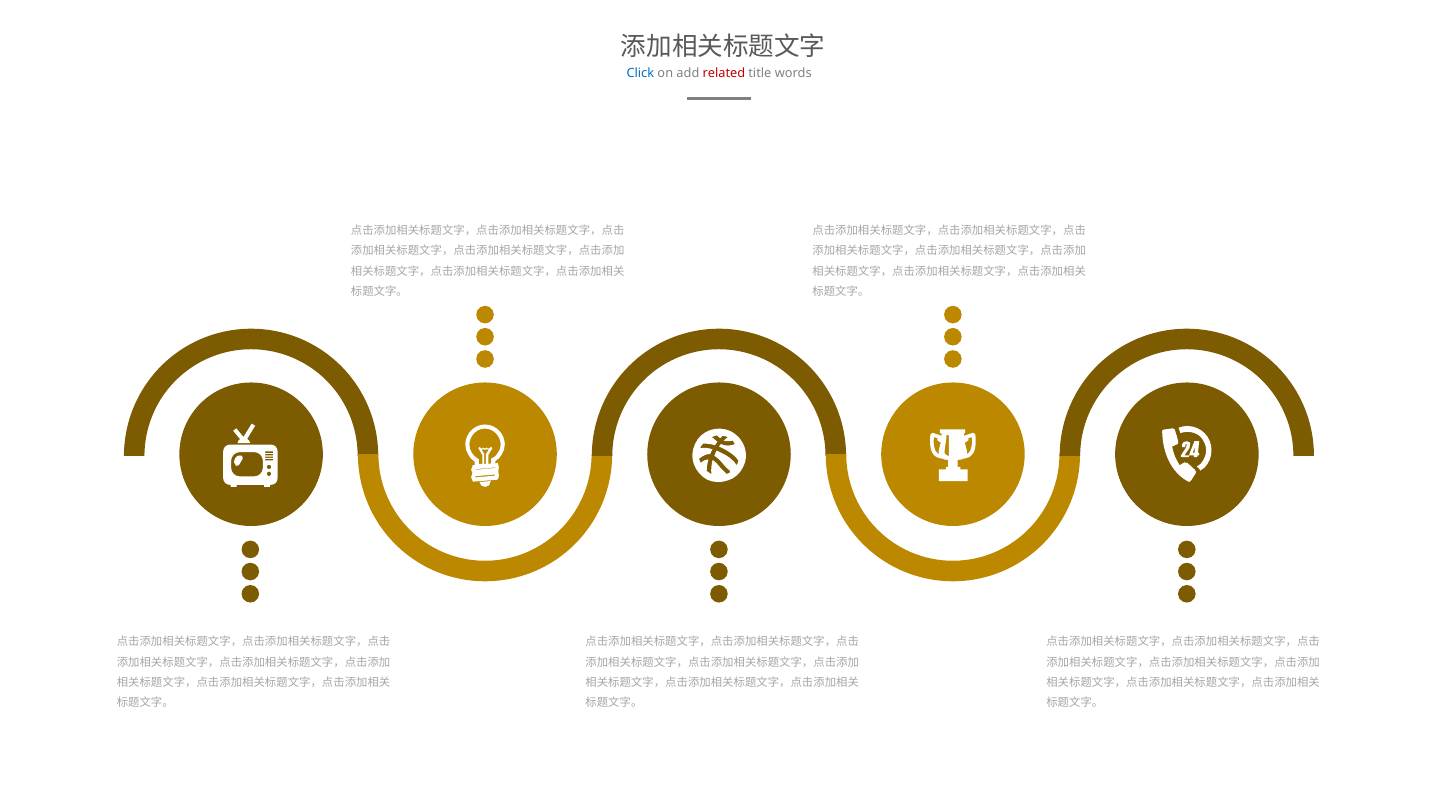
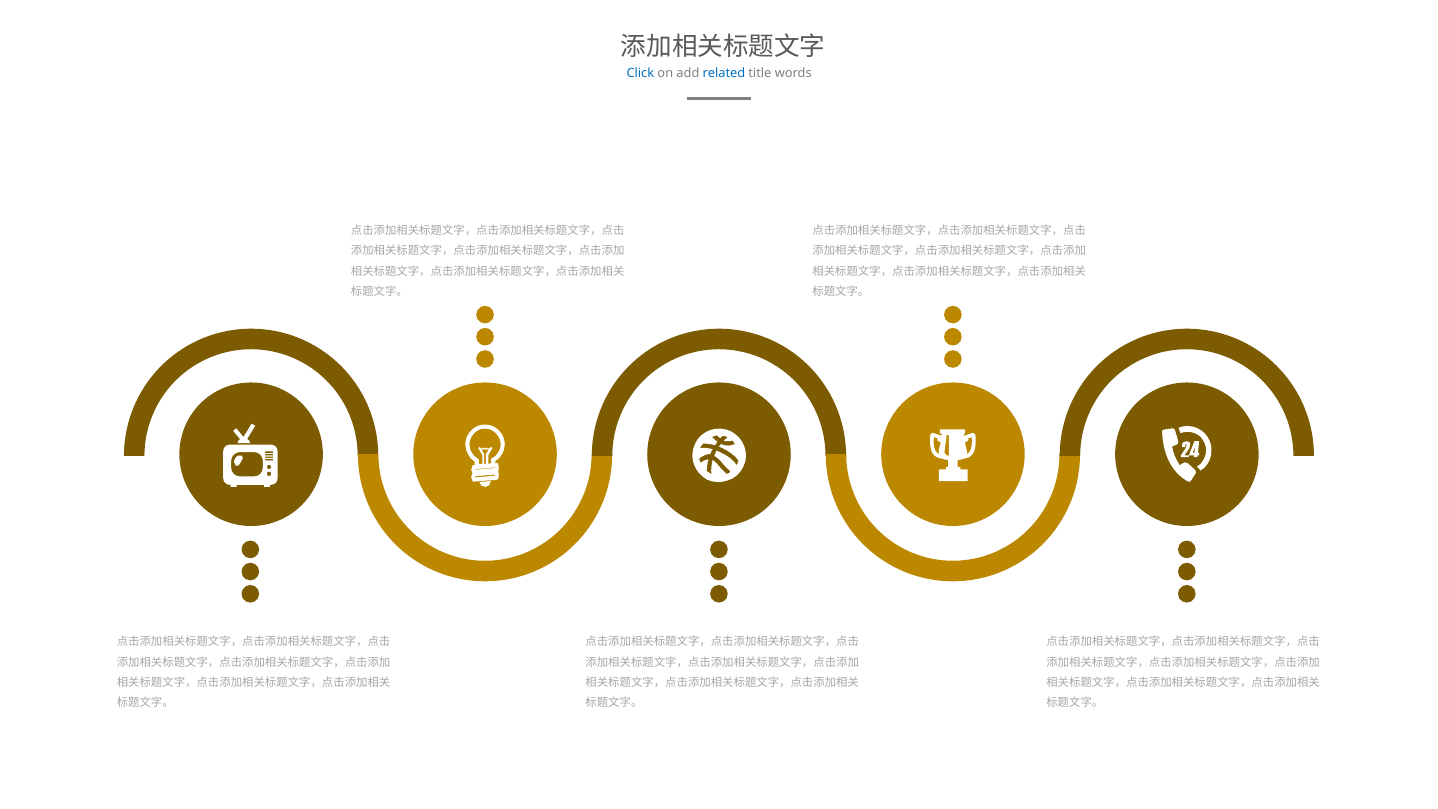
related colour: red -> blue (724, 74)
